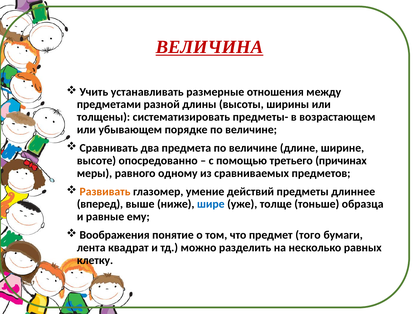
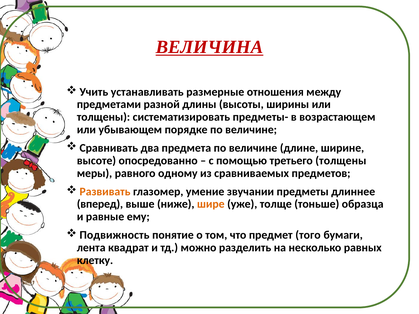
третьего причинах: причинах -> толщены (341, 161)
действий: действий -> звучании (250, 192)
шире colour: blue -> orange (211, 204)
Воображения: Воображения -> Подвижность (115, 235)
